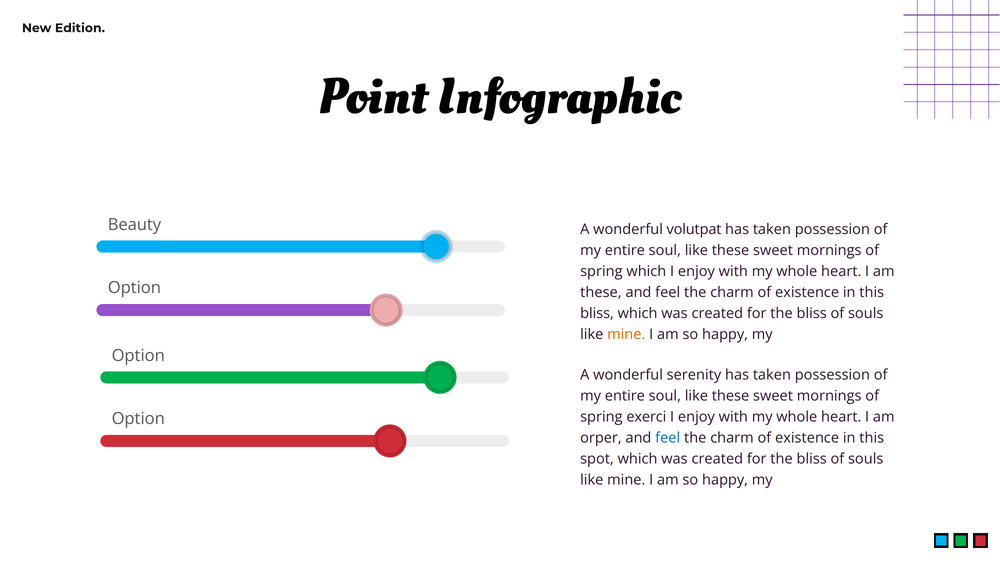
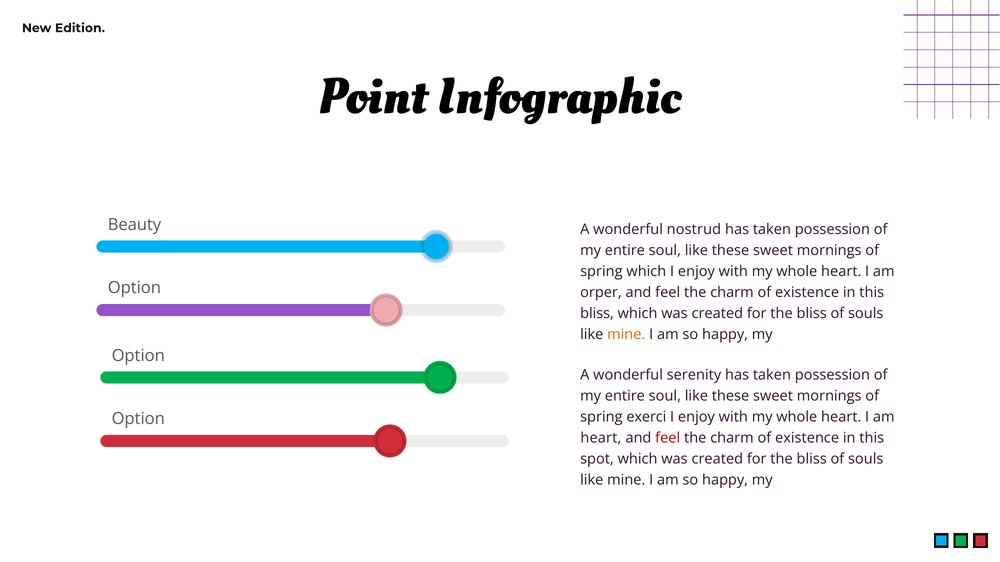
volutpat: volutpat -> nostrud (694, 230)
these: these -> orper (601, 293)
orper: orper -> heart (601, 438)
feel colour: blue -> red (668, 438)
